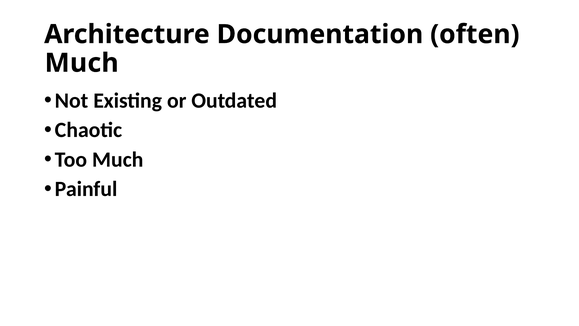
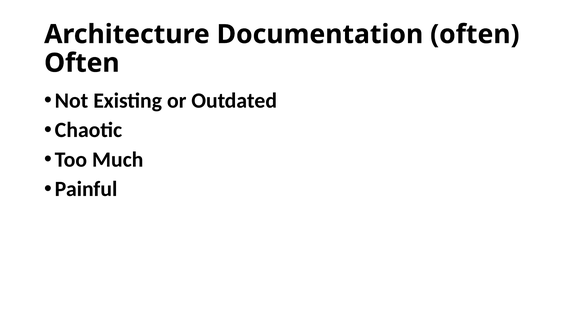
Much: Much -> Often (82, 63)
